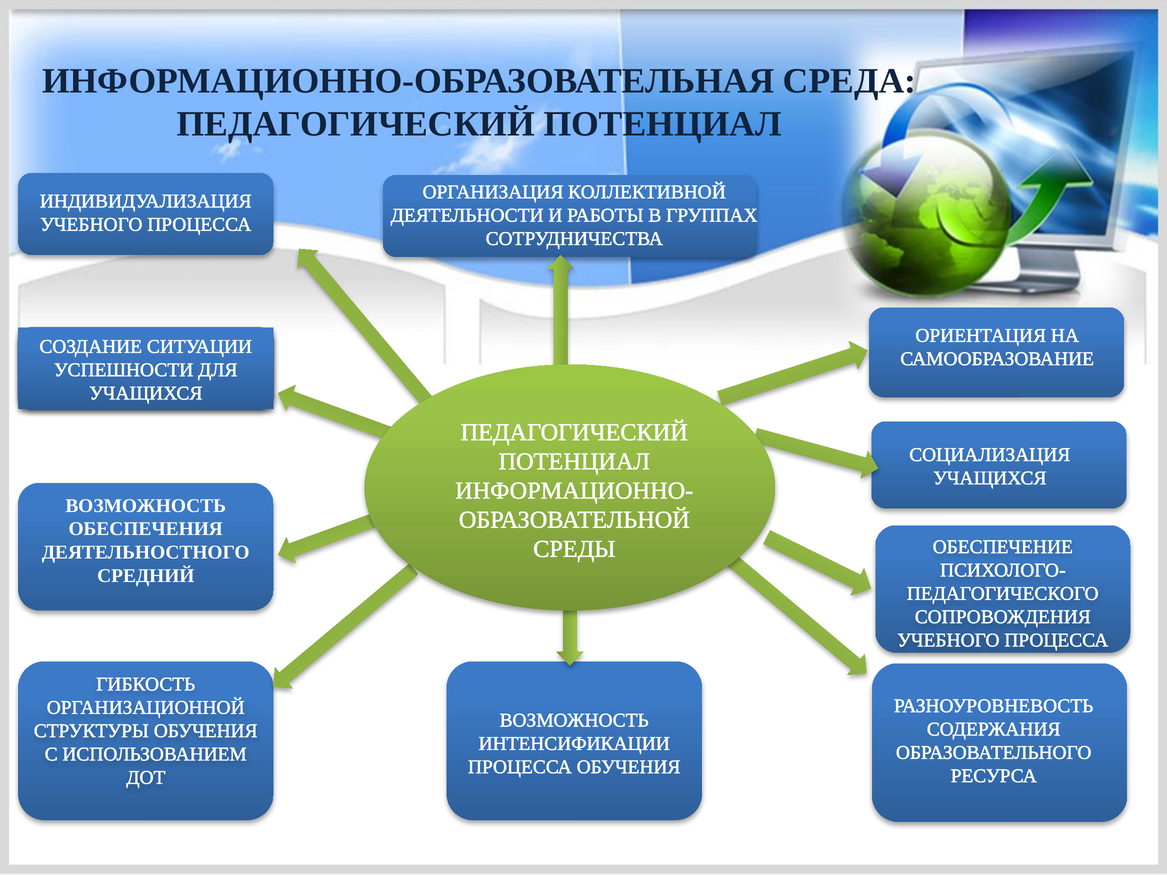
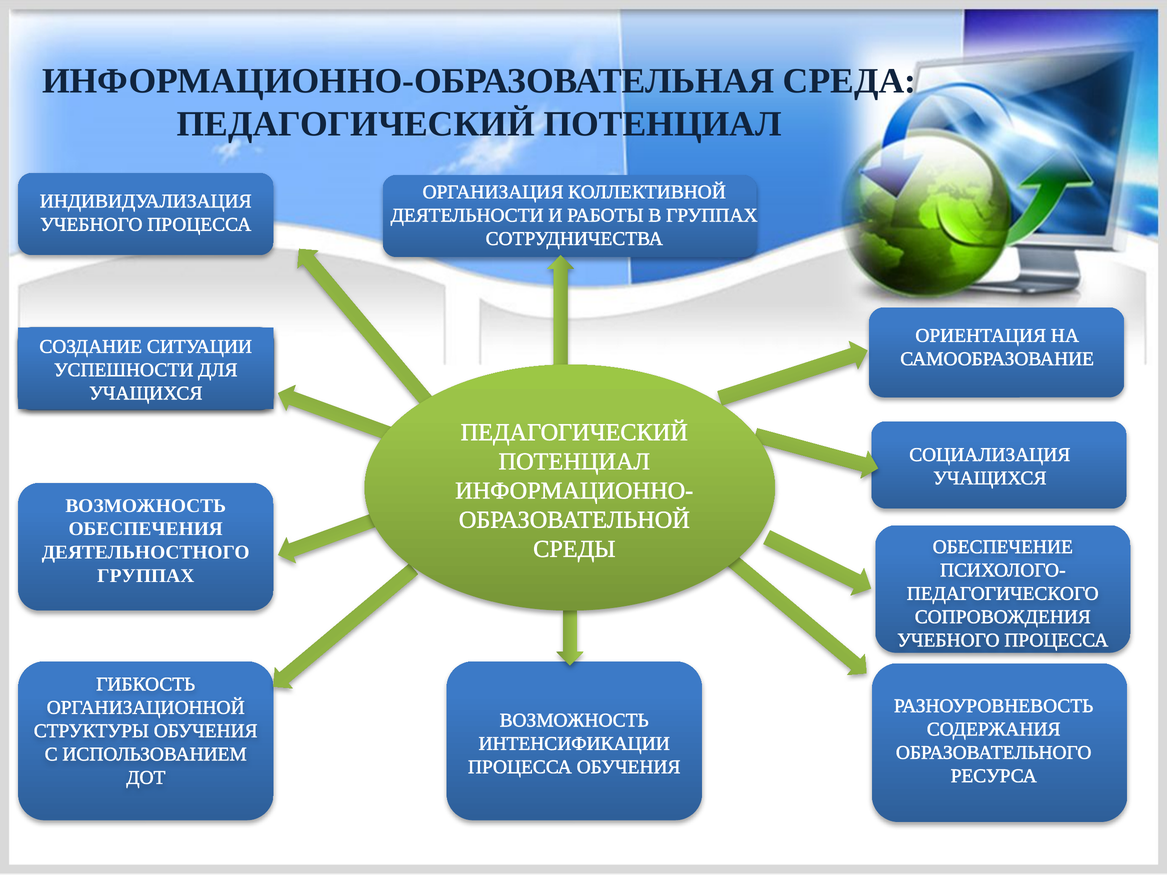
СРЕДНИЙ: СРЕДНИЙ -> ГРУППАХ (146, 576)
